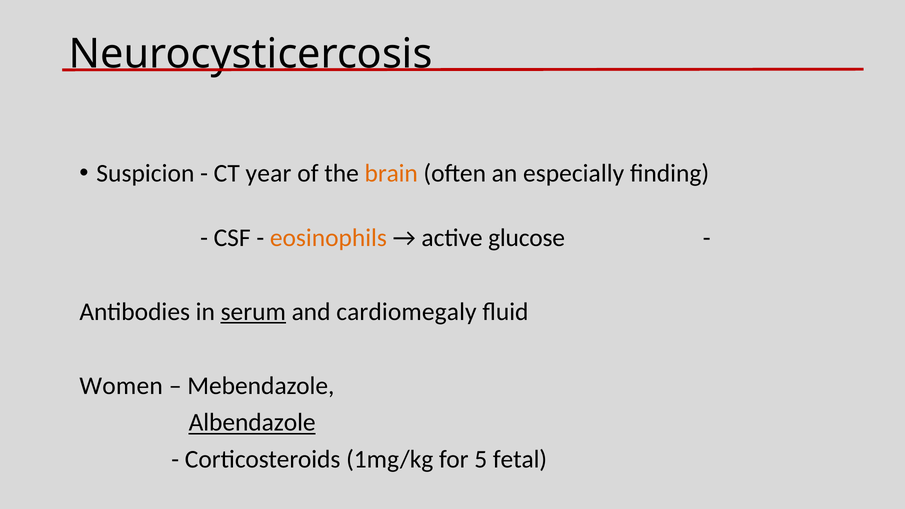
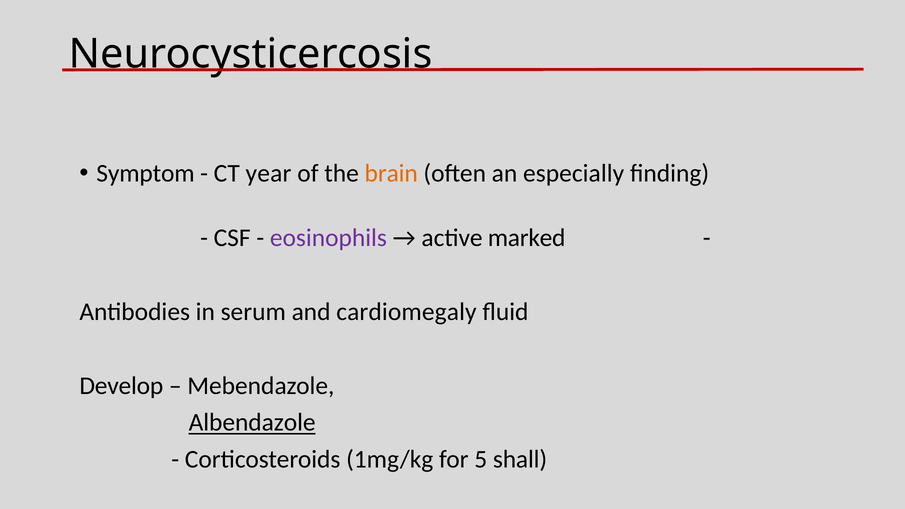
Suspicion: Suspicion -> Symptom (145, 173)
eosinophils colour: orange -> purple (328, 238)
glucose: glucose -> marked (527, 238)
serum underline: present -> none (253, 312)
Women: Women -> Develop (121, 386)
fetal: fetal -> shall (520, 460)
